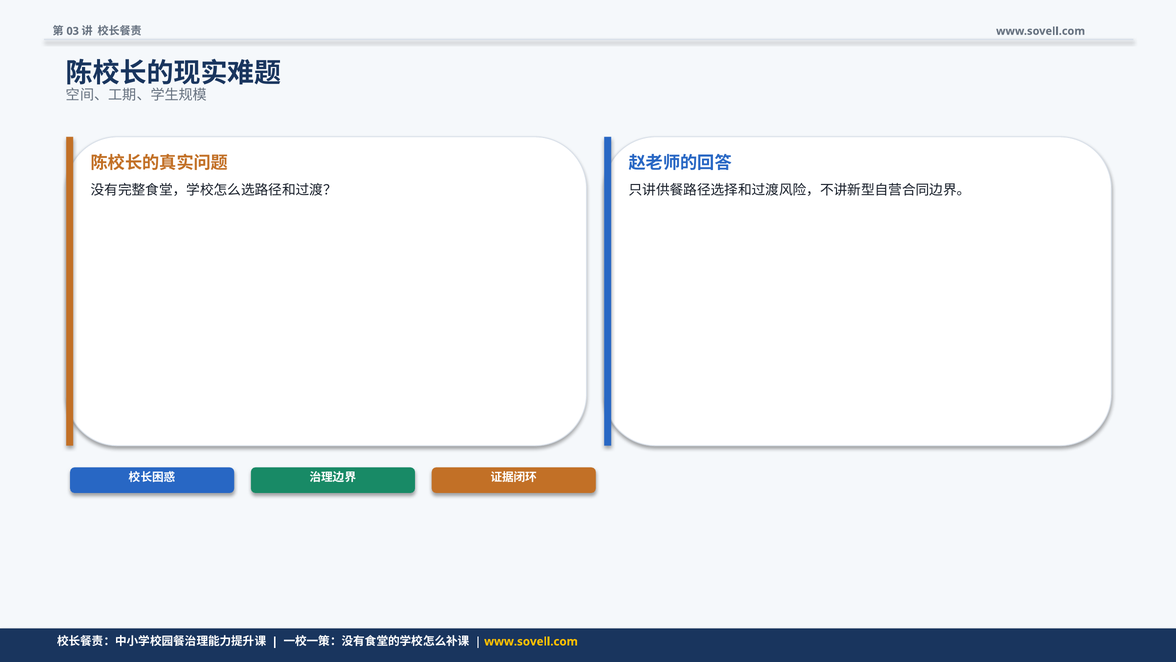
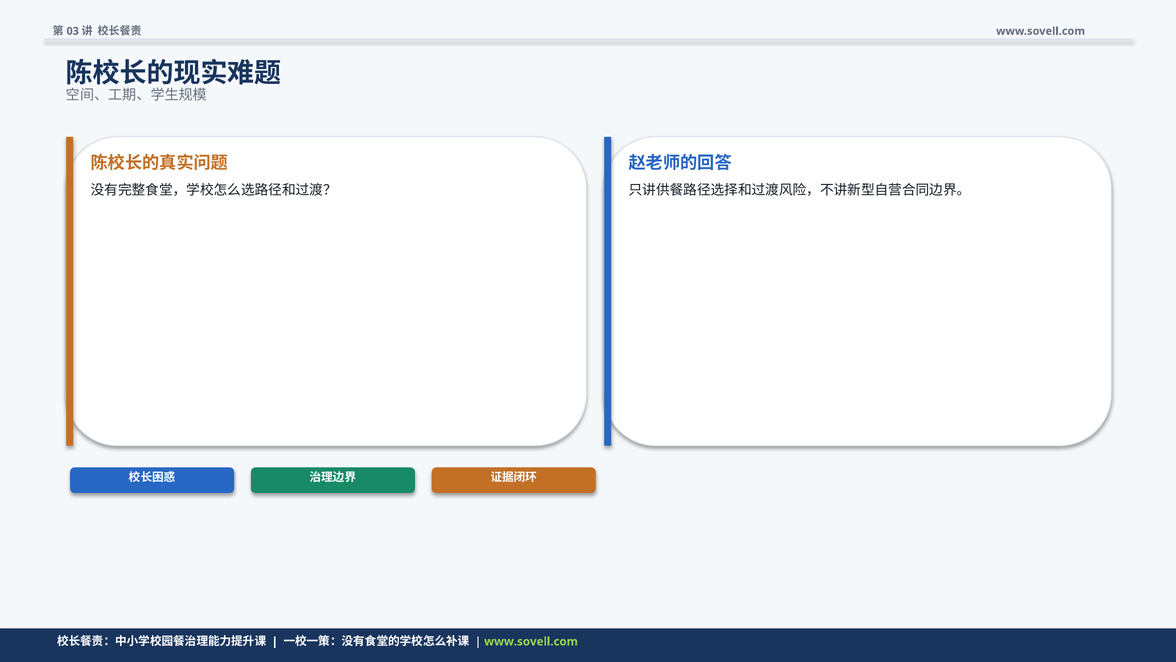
www.sovell.com colour: yellow -> light green (531, 641)
